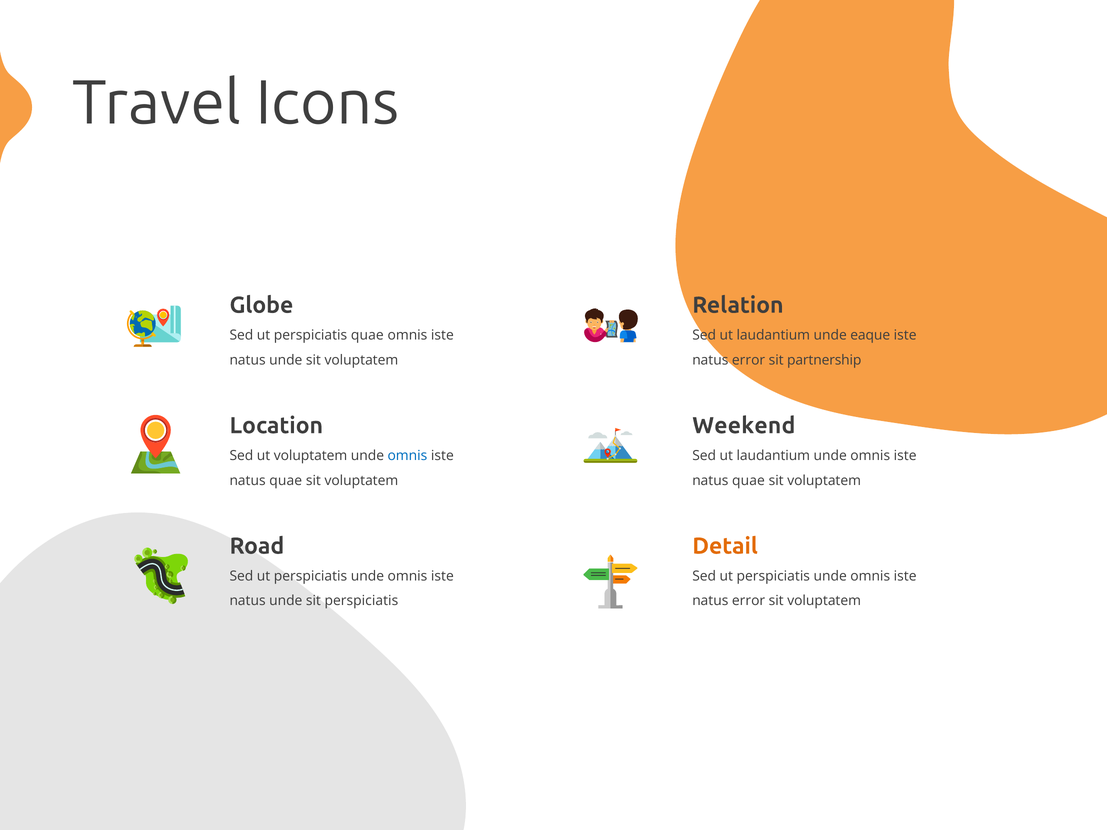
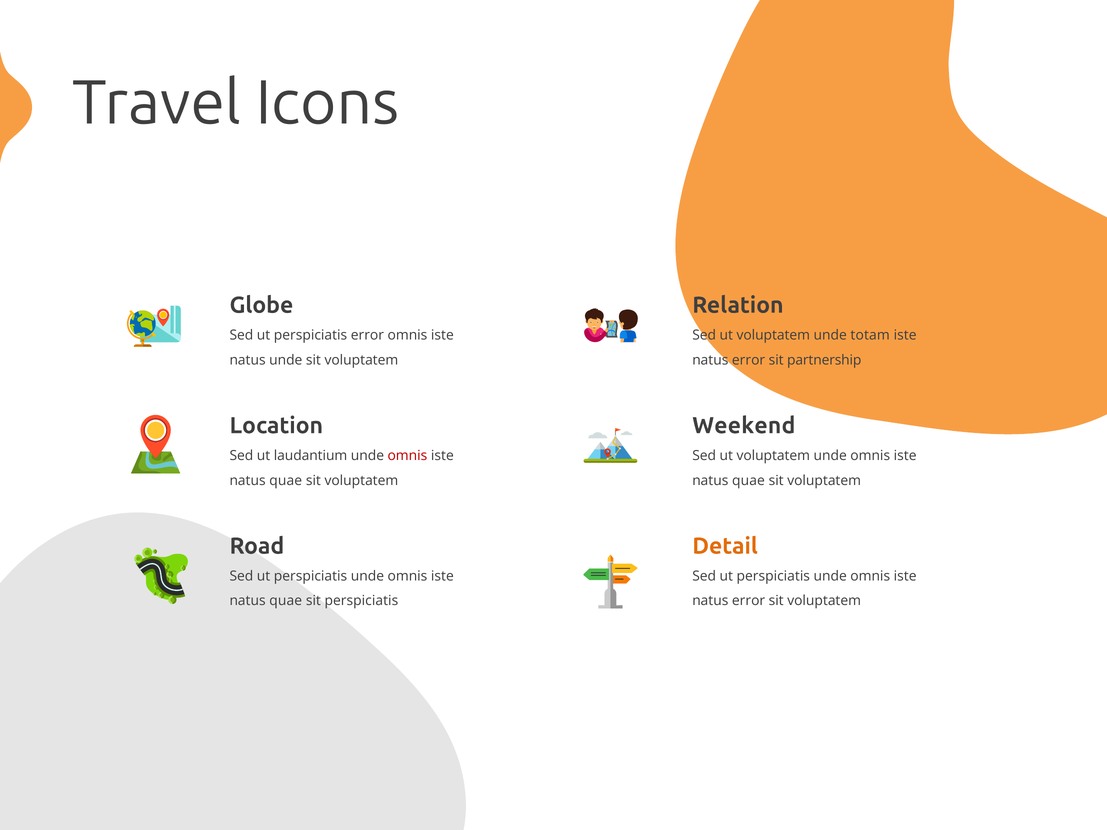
perspiciatis quae: quae -> error (367, 335)
laudantium: laudantium -> voluptatem (773, 335)
eaque: eaque -> totam (870, 335)
ut voluptatem: voluptatem -> laudantium (311, 456)
omnis colour: blue -> red (407, 456)
laudantium: laudantium -> voluptatem (773, 456)
unde: unde -> quae (286, 601)
